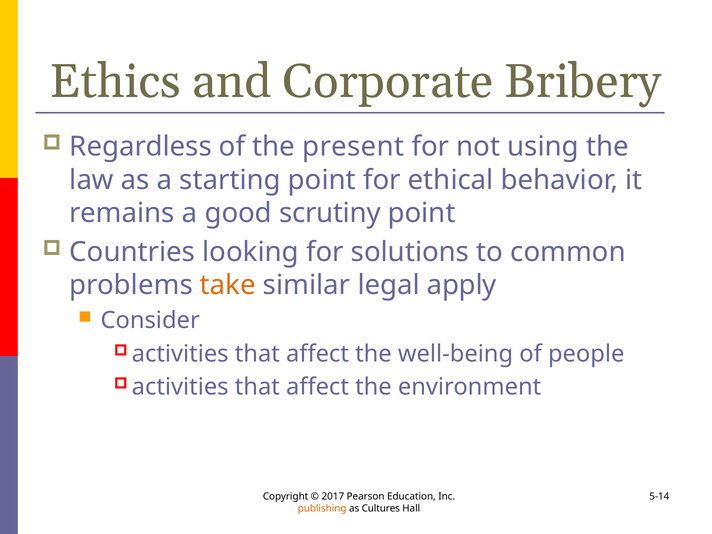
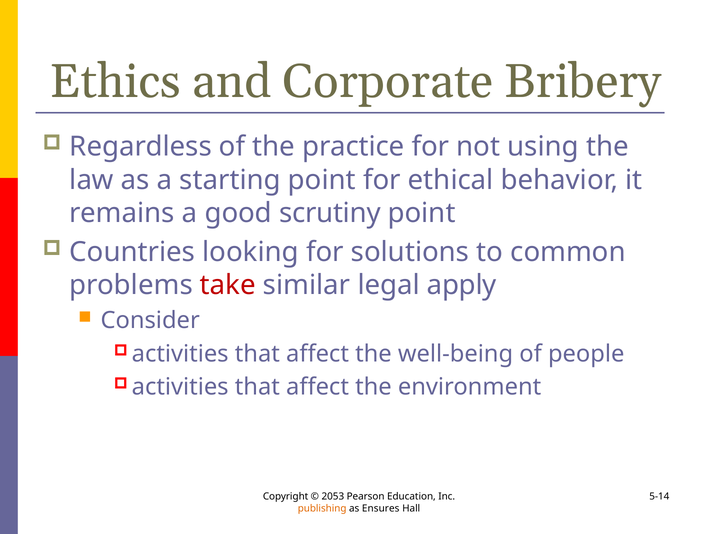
present: present -> practice (353, 147)
take colour: orange -> red (228, 285)
2017: 2017 -> 2053 (333, 497)
Cultures: Cultures -> Ensures (381, 509)
